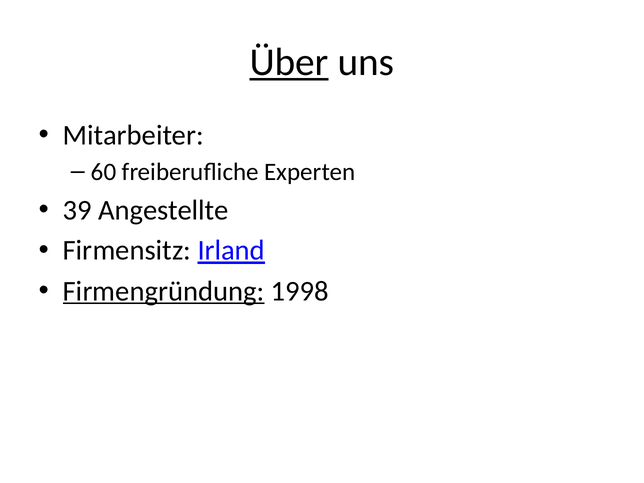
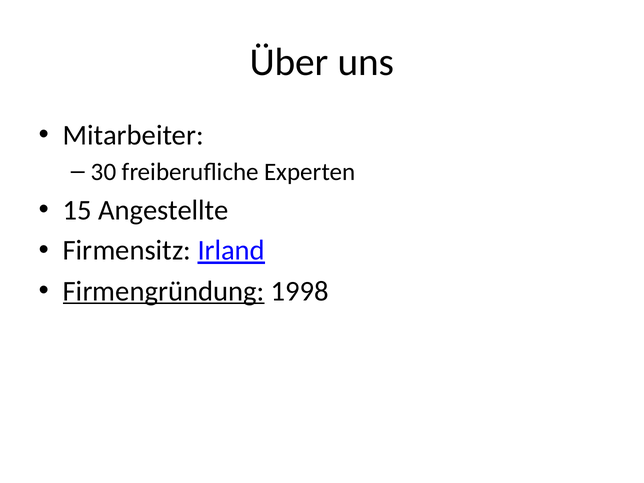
Über underline: present -> none (289, 62)
60: 60 -> 30 (104, 172)
39: 39 -> 15 (77, 210)
